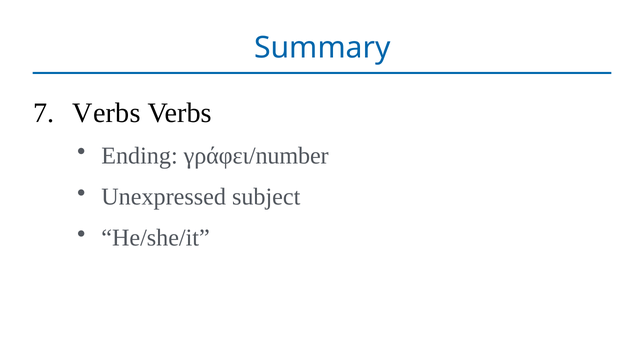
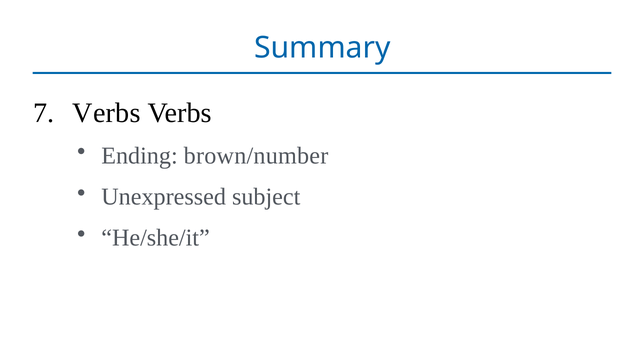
γράφει/number: γράφει/number -> brown/number (256, 156)
